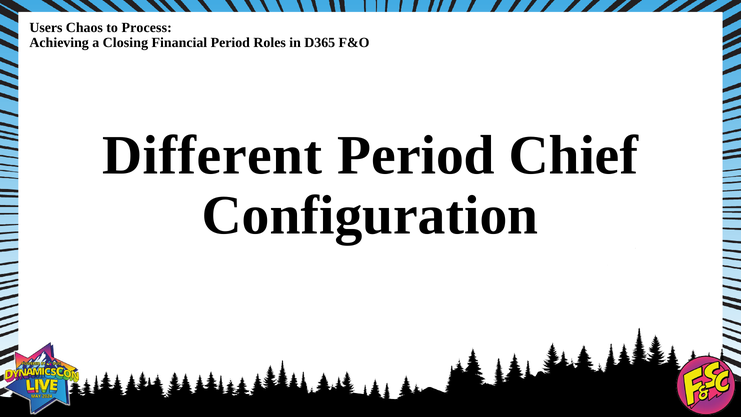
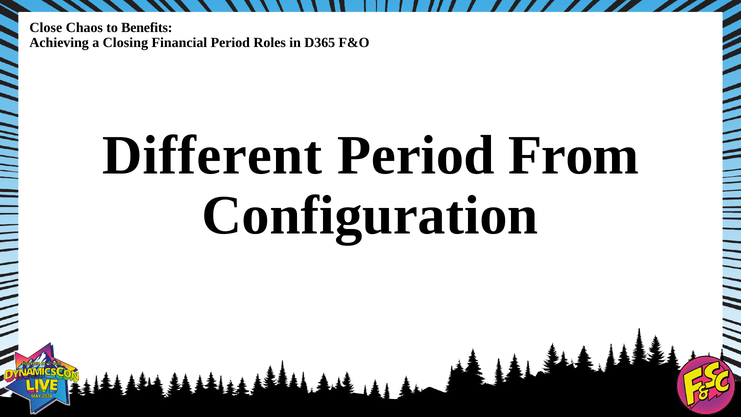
Users: Users -> Close (46, 28)
Process: Process -> Benefits (147, 28)
Chief: Chief -> From (574, 155)
